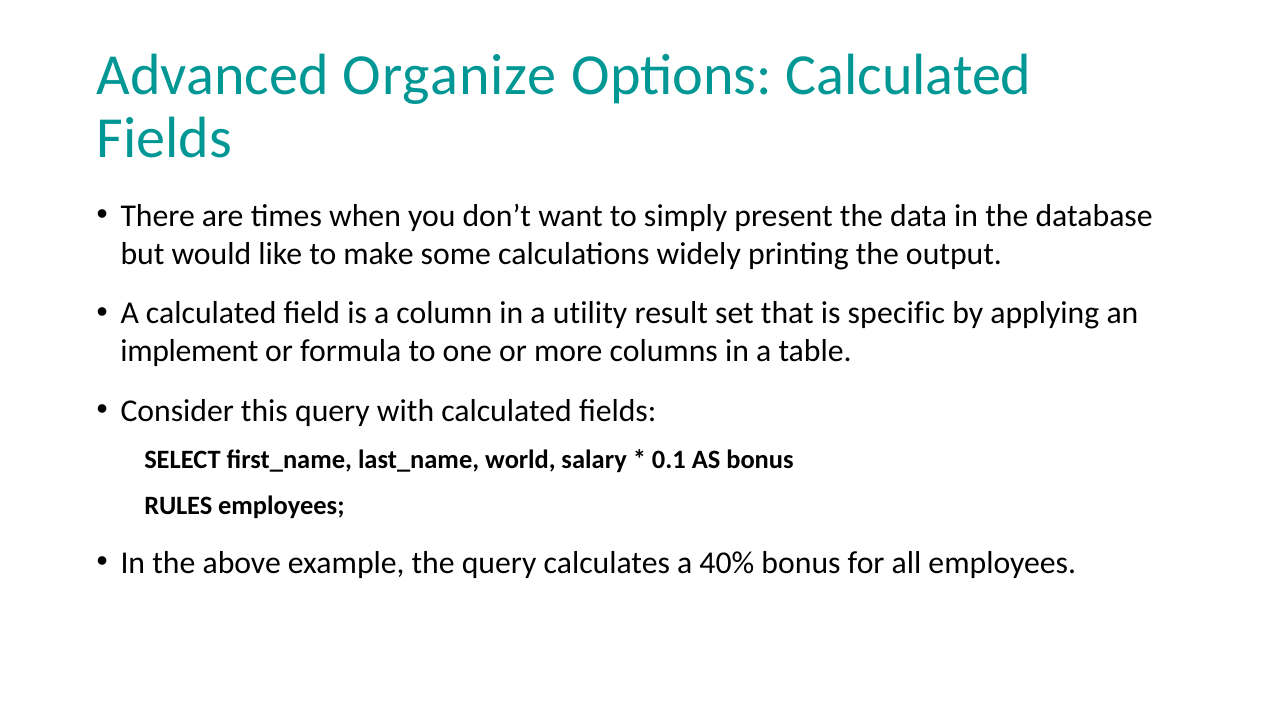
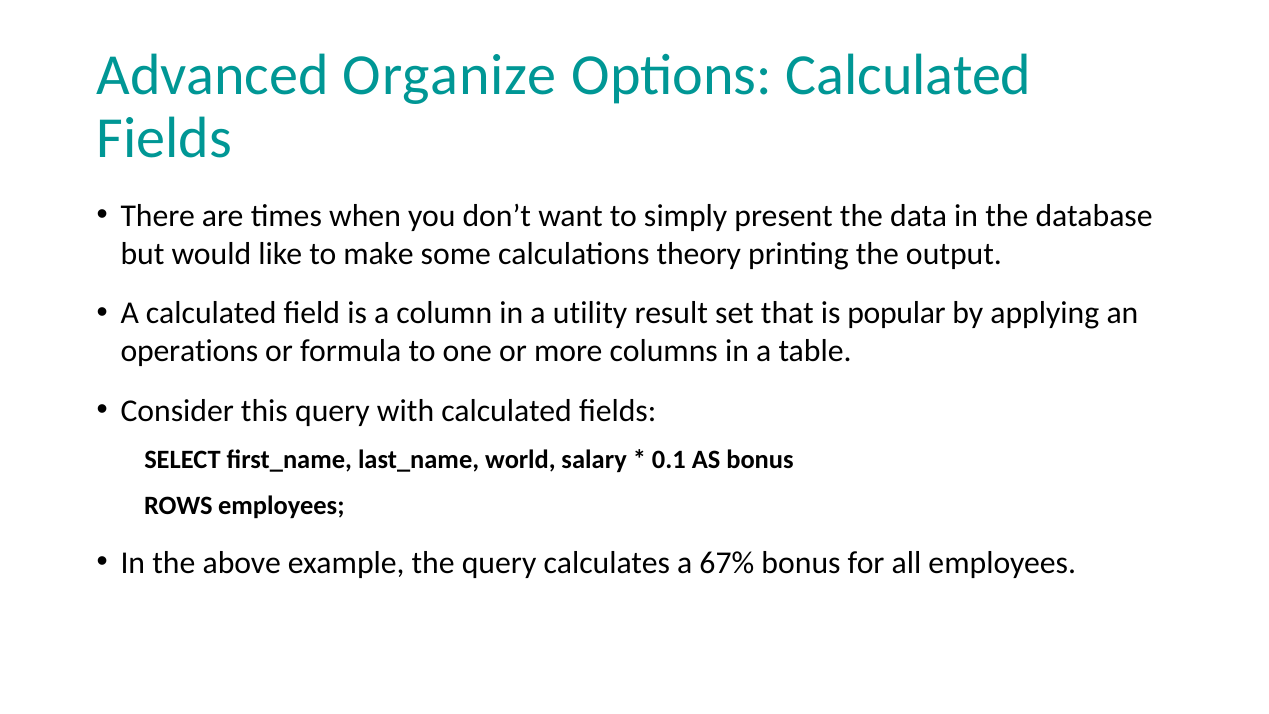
widely: widely -> theory (699, 254)
specific: specific -> popular (897, 313)
implement: implement -> operations (189, 351)
RULES: RULES -> ROWS (178, 506)
40%: 40% -> 67% (727, 562)
